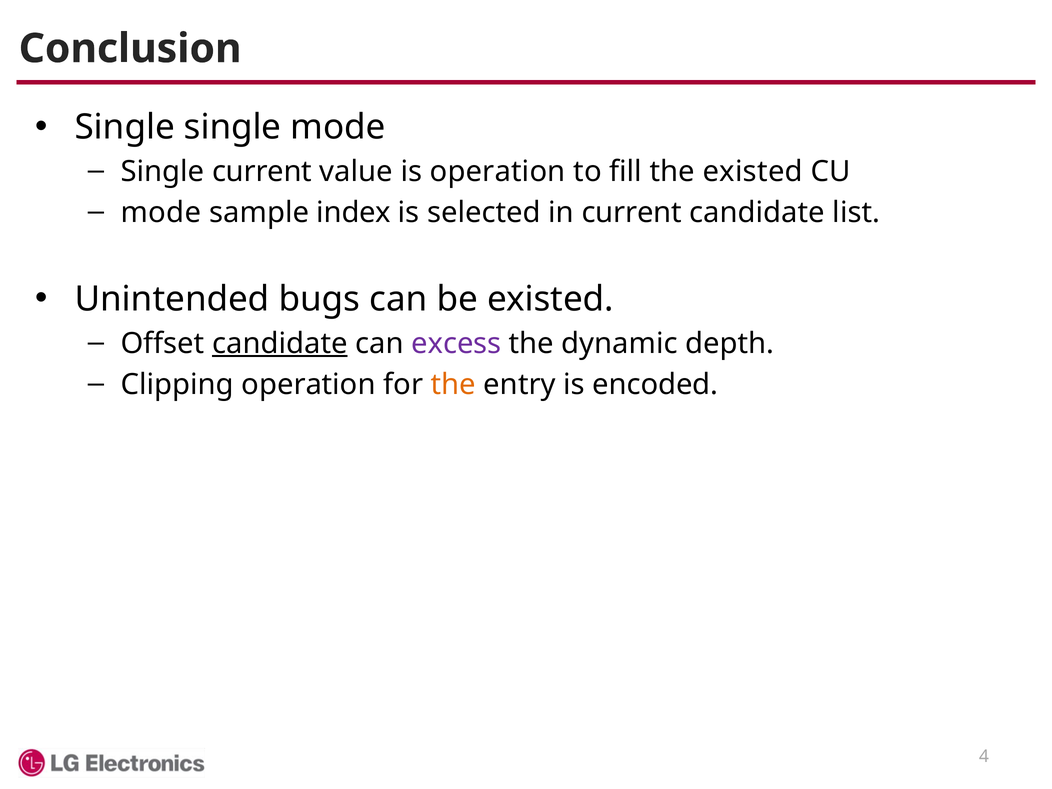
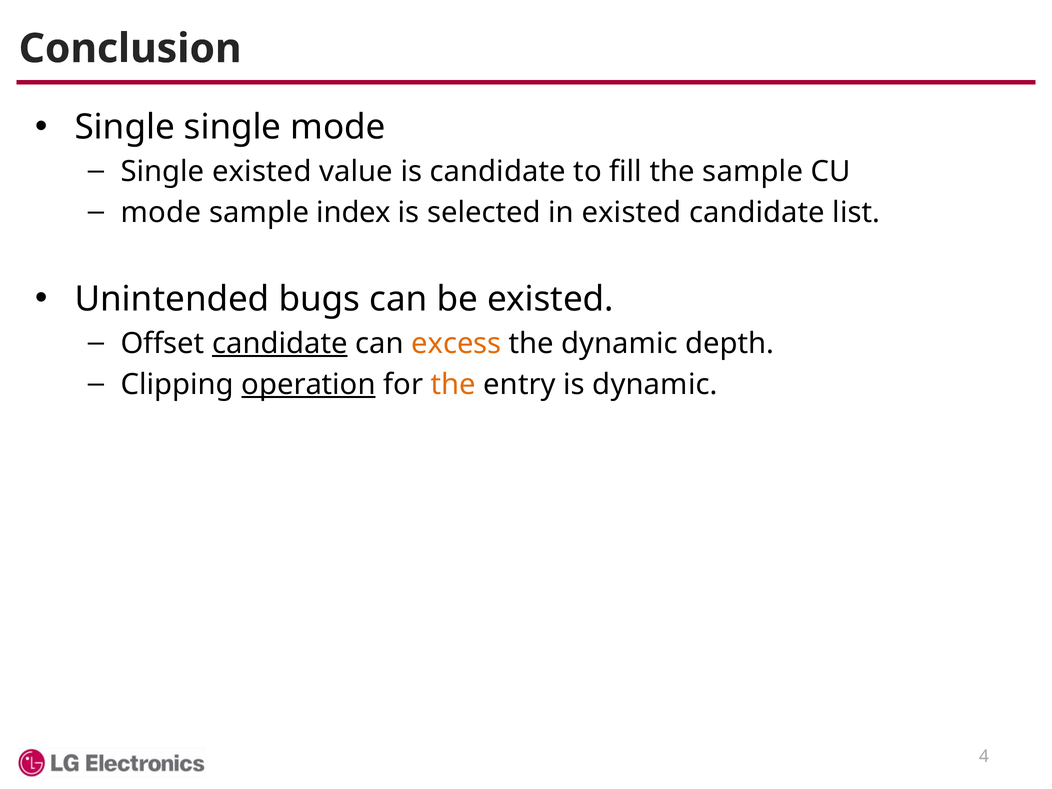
Single current: current -> existed (262, 171)
is operation: operation -> candidate (498, 171)
the existed: existed -> sample (753, 171)
in current: current -> existed (631, 212)
excess colour: purple -> orange (456, 343)
operation underline: none -> present (309, 384)
is encoded: encoded -> dynamic (655, 384)
